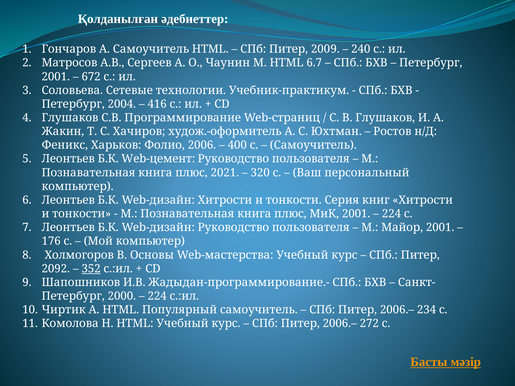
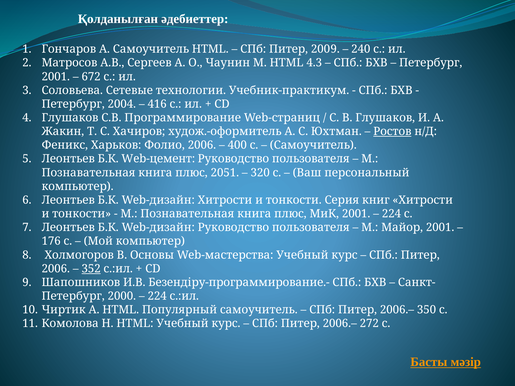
6.7: 6.7 -> 4.3 (314, 63)
Ростов underline: none -> present (392, 132)
2021: 2021 -> 2051 (225, 173)
2092: 2092 -> 2006 (56, 269)
Жадыдан-программирование.-: Жадыдан-программирование.- -> Безендіру-программирование.- (239, 283)
234: 234 -> 350 (427, 310)
